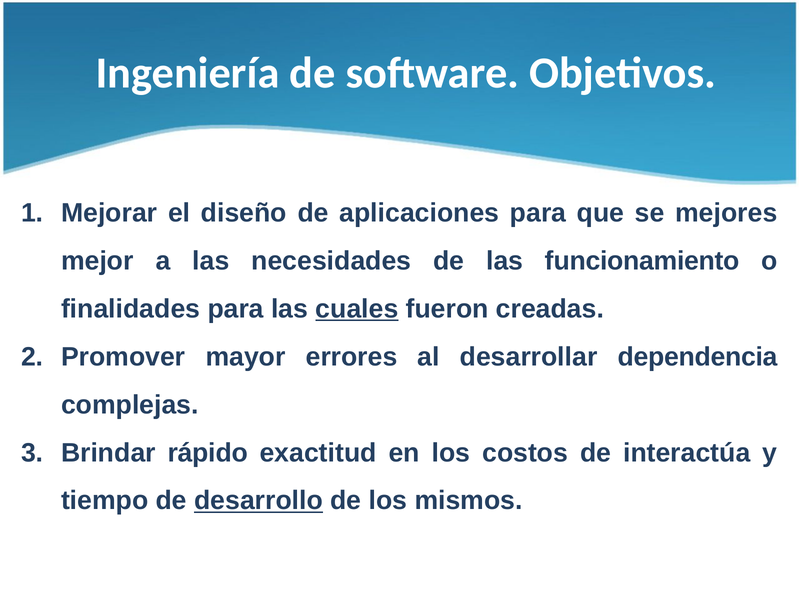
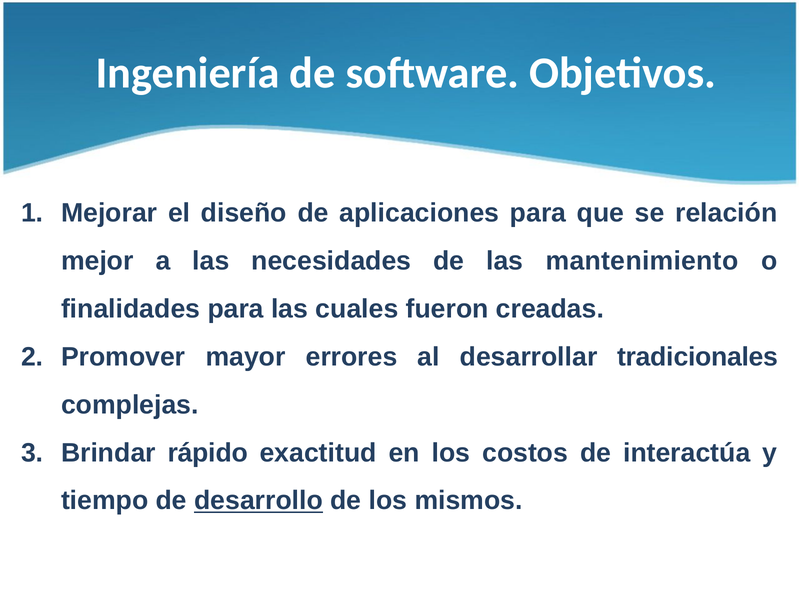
mejores: mejores -> relación (726, 213)
funcionamiento: funcionamiento -> mantenimiento (642, 261)
cuales underline: present -> none (357, 309)
dependencia: dependencia -> tradicionales (698, 357)
